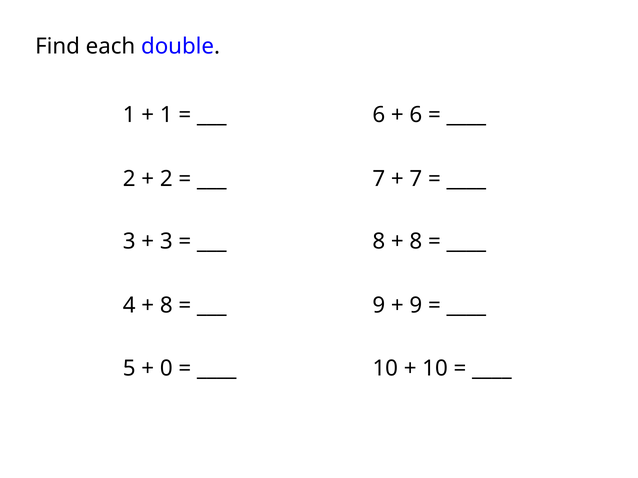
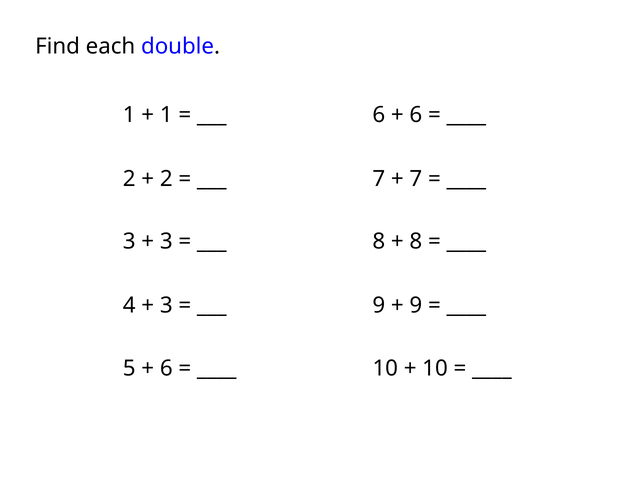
8: 8 -> 3 (166, 306)
0: 0 -> 6 (166, 369)
